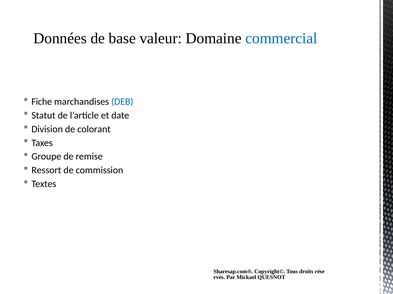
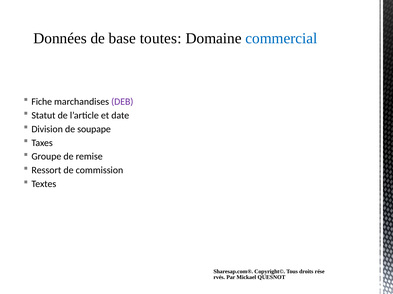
valeur: valeur -> toutes (161, 38)
DEB colour: blue -> purple (122, 102)
colorant: colorant -> soupape (94, 129)
